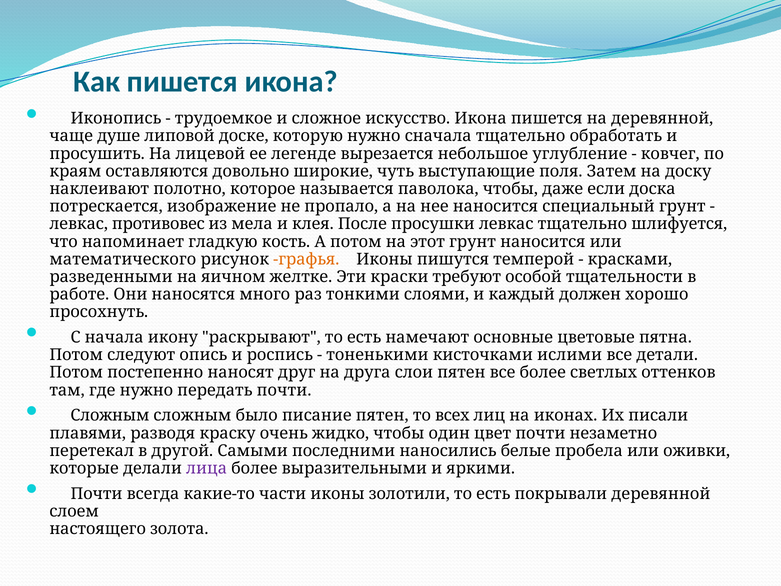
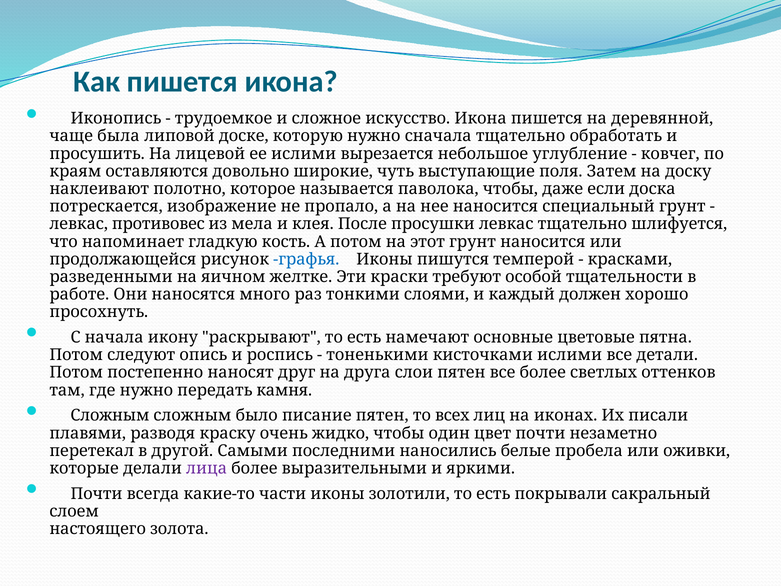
душе: душе -> была (118, 136)
ее легенде: легенде -> ислими (304, 154)
математического: математического -> продолжающейся (123, 259)
графья colour: orange -> blue (306, 259)
передать почти: почти -> камня (284, 390)
покрывали деревянной: деревянной -> сакральный (661, 494)
